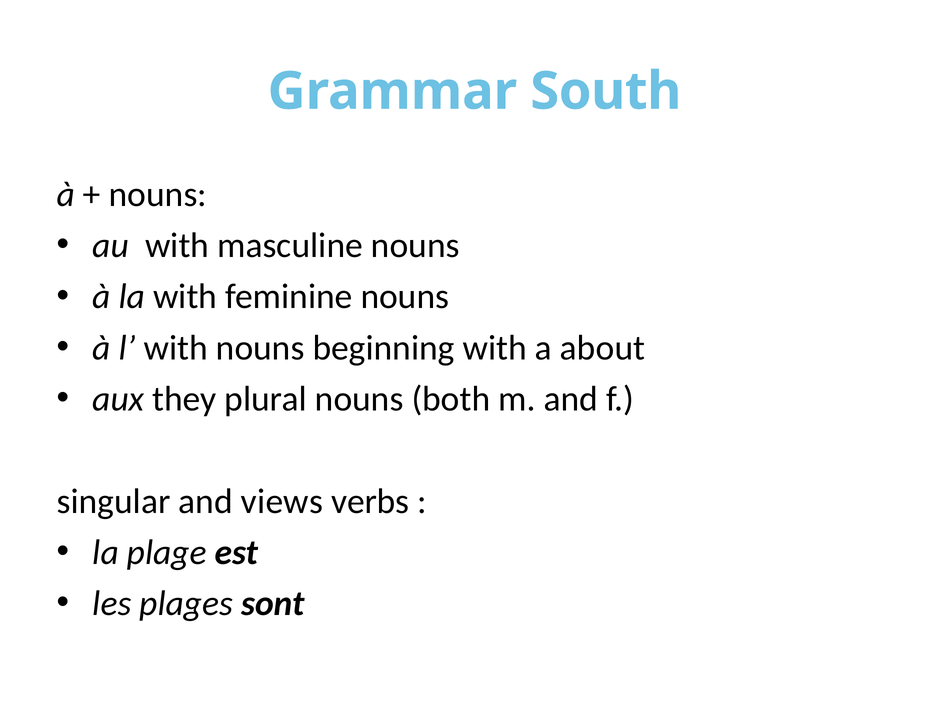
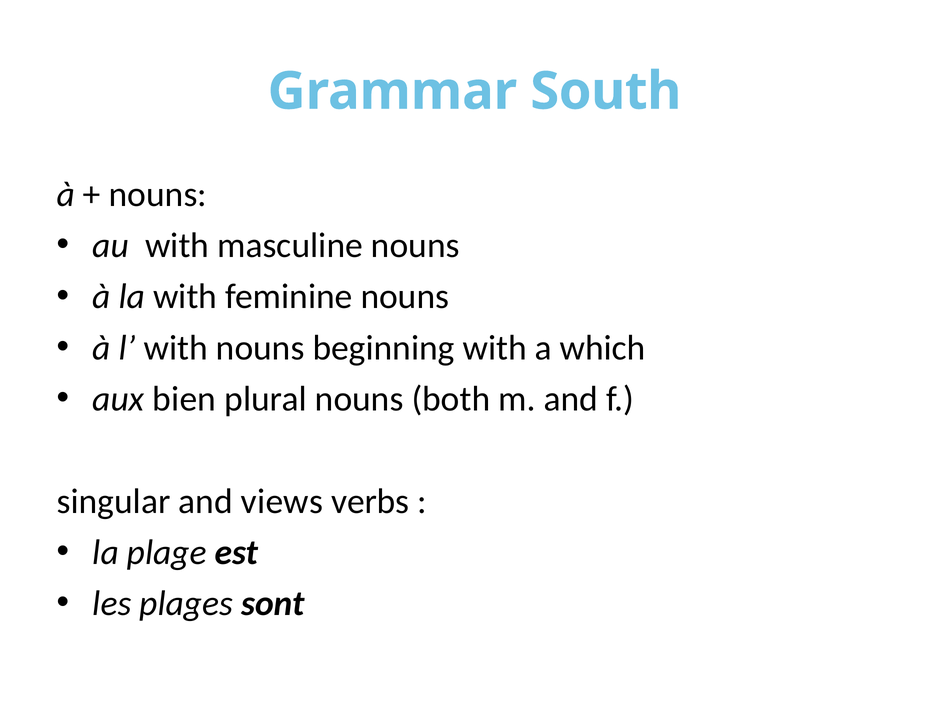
about: about -> which (603, 348)
they: they -> bien (184, 399)
